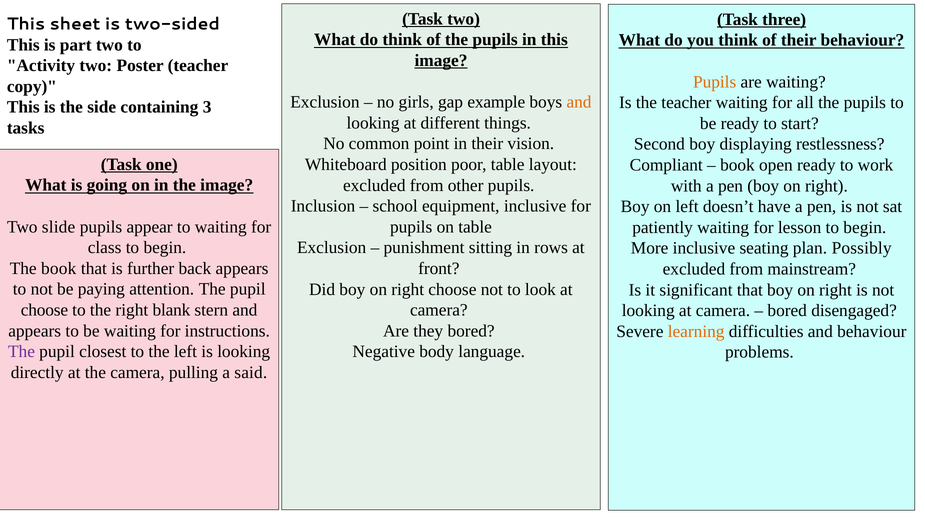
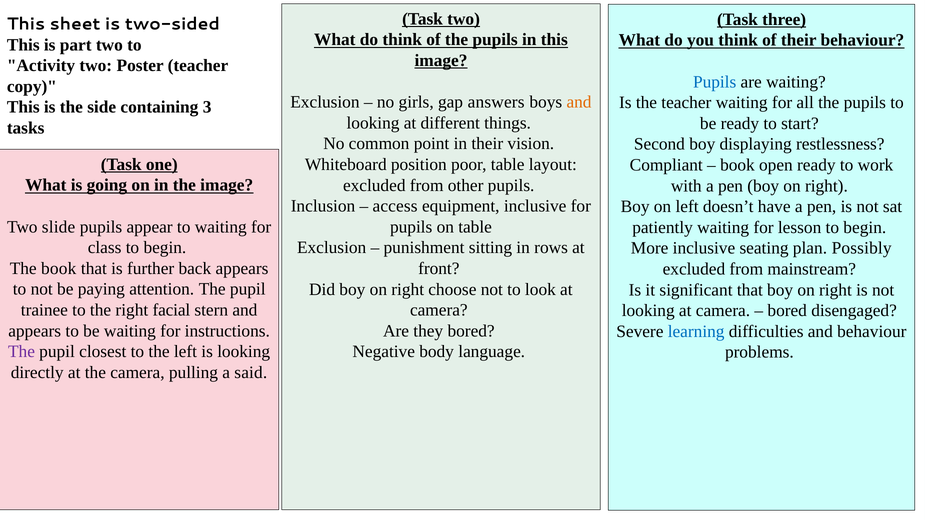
Pupils colour: orange -> blue (715, 82)
example: example -> answers (496, 102)
school: school -> access (395, 206)
choose: choose -> trainee (44, 310)
blank: blank -> facial (171, 310)
learning colour: orange -> blue (696, 332)
